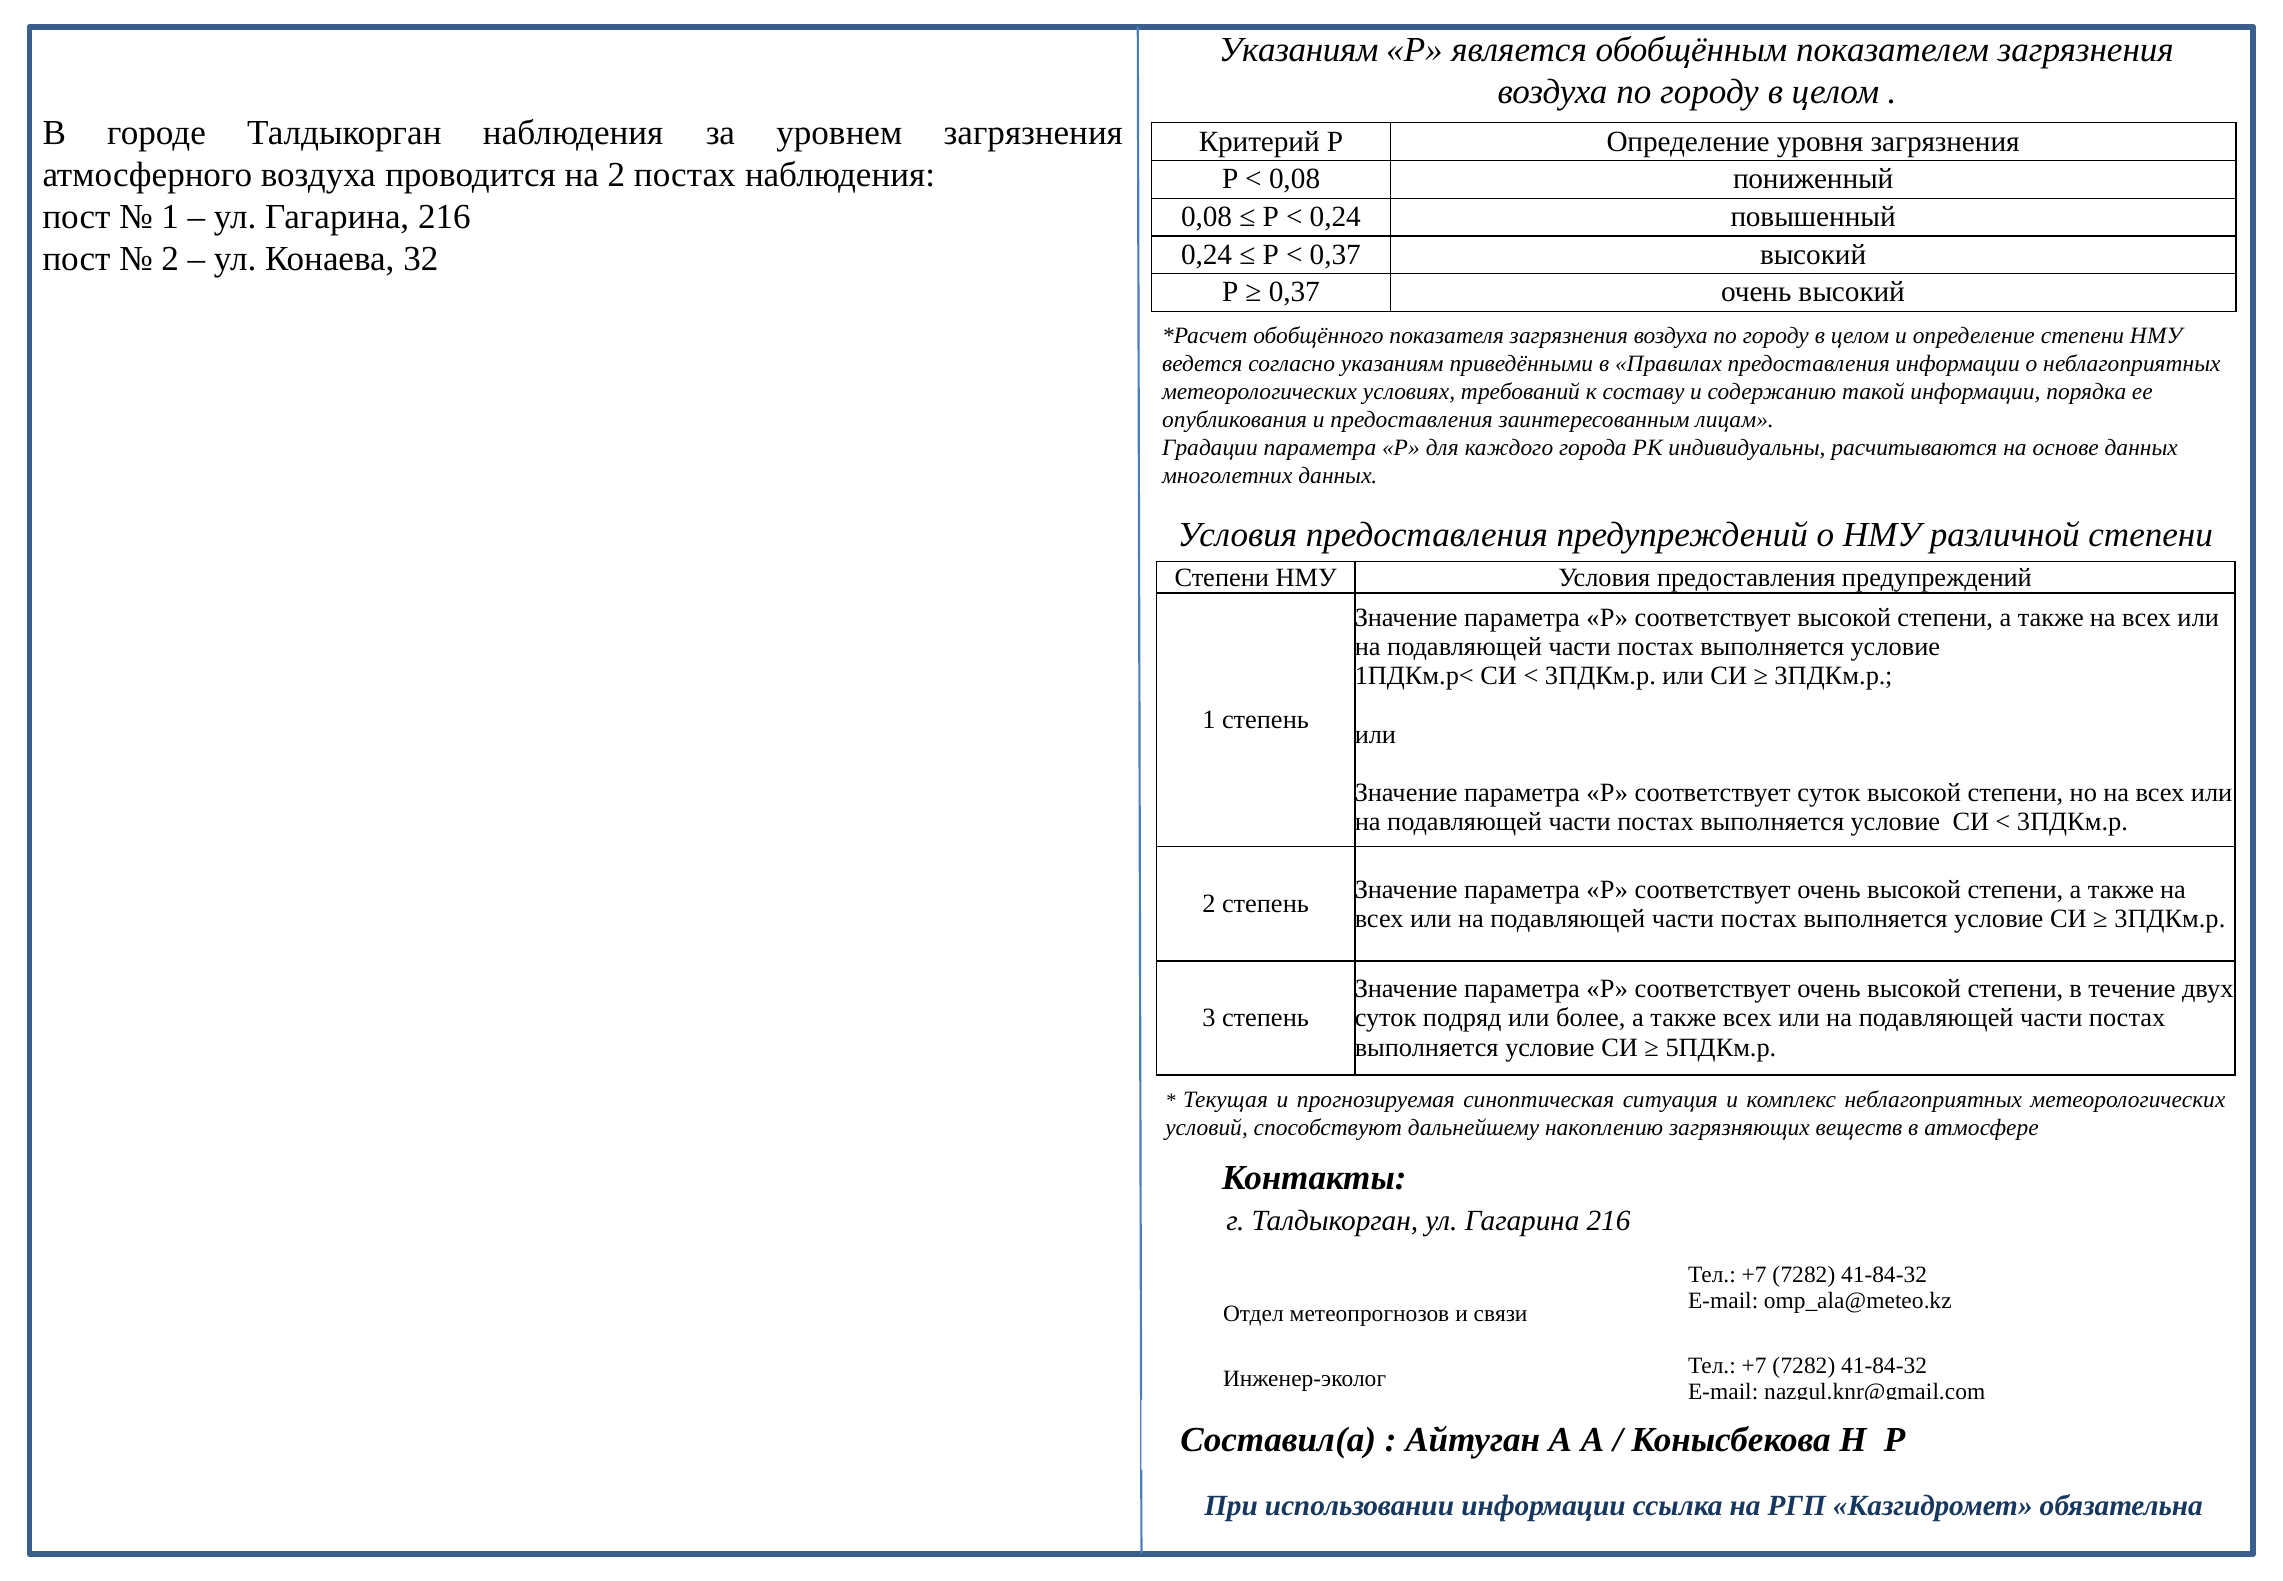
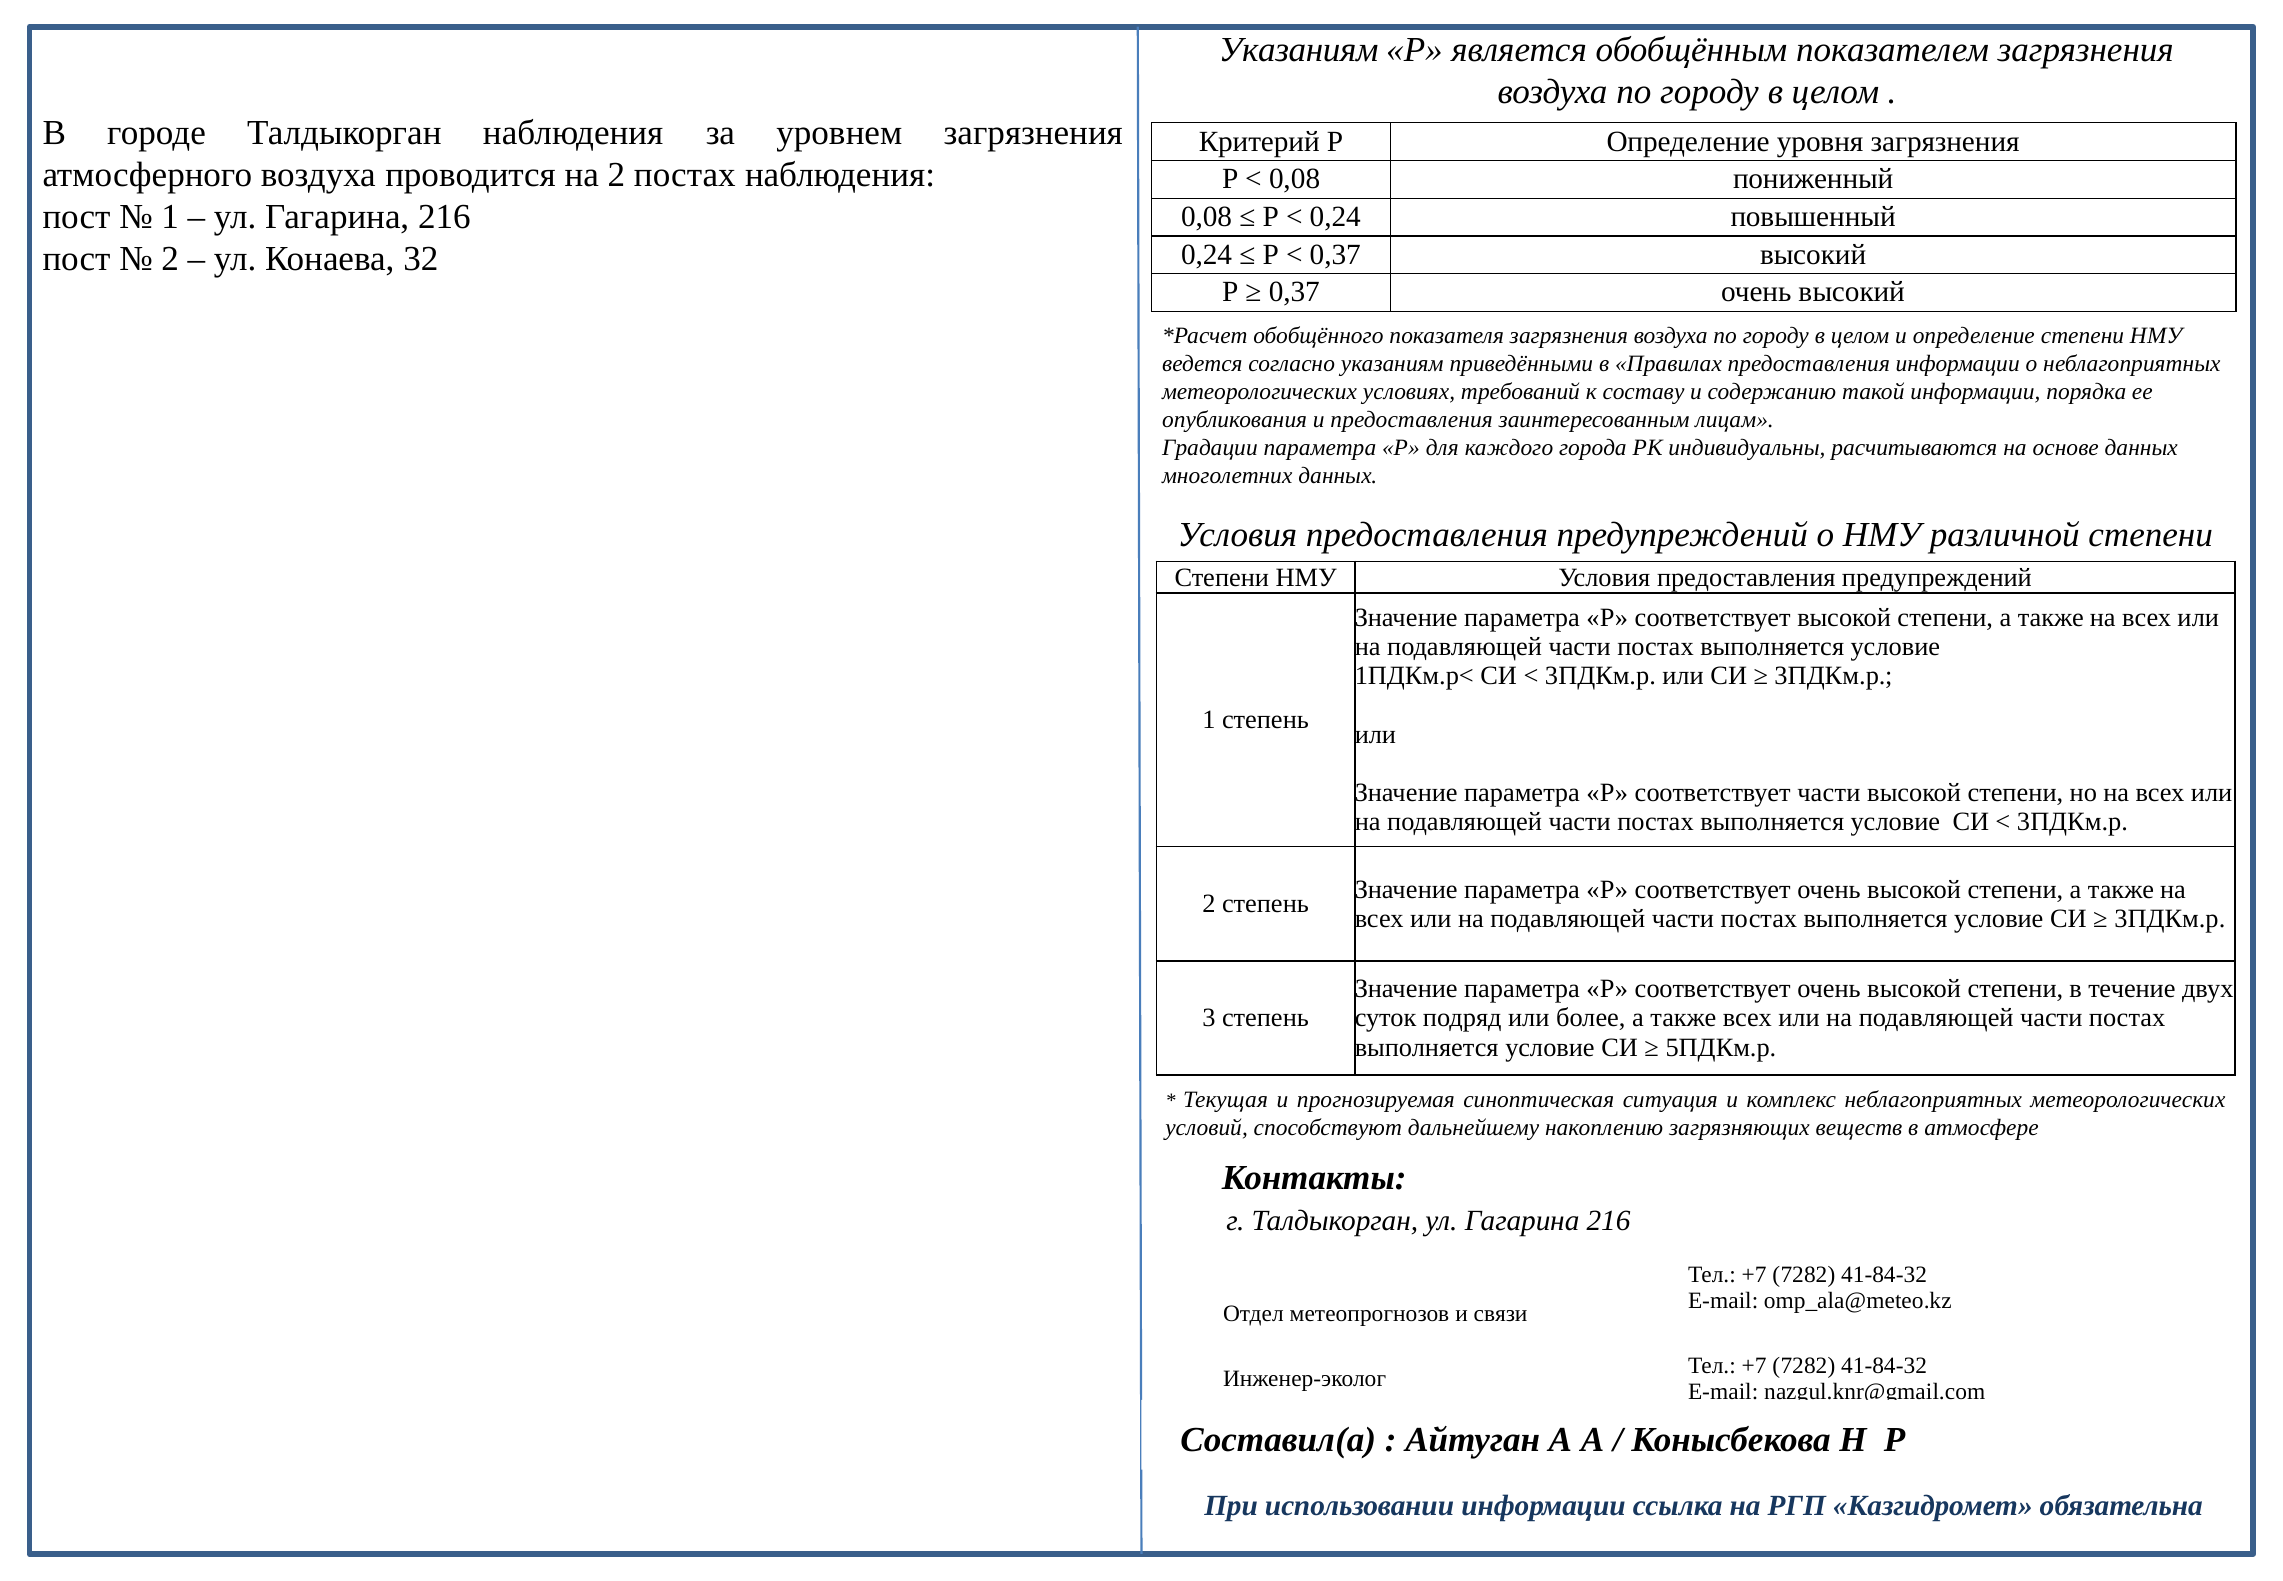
соответствует суток: суток -> части (1829, 793)
